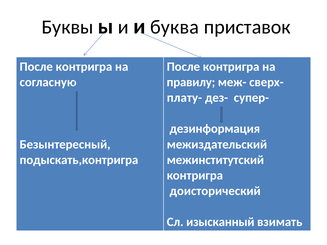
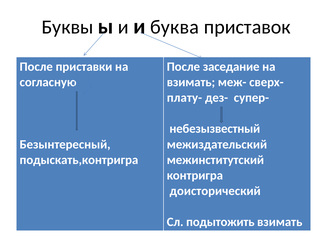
контригра: контригра -> приставки (84, 67)
контригра: контригра -> заседание (231, 67)
правилу: правилу -> взимать (191, 82)
дезинформация: дезинформация -> небезызвестный (215, 129)
изысканный: изысканный -> подытожить (220, 222)
